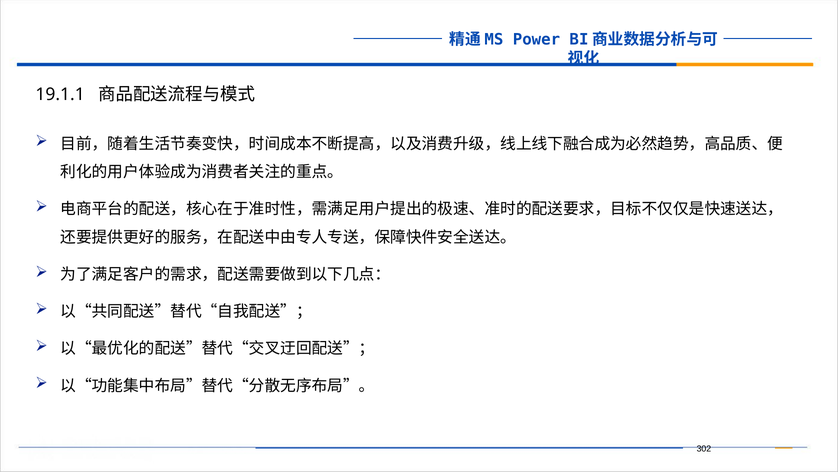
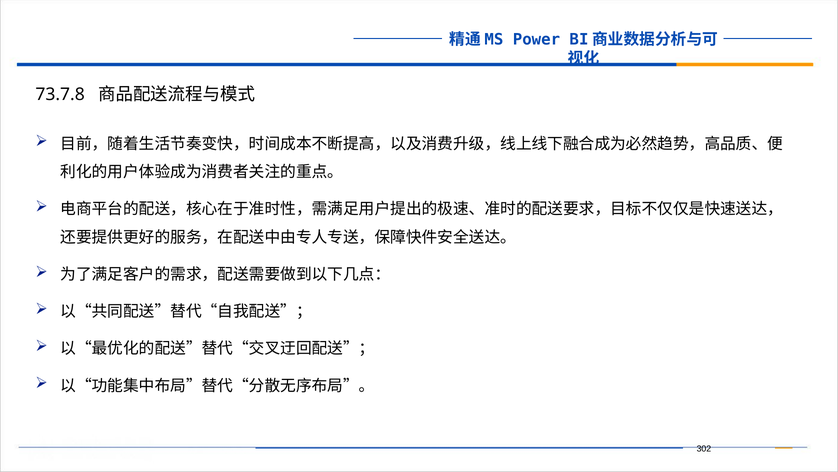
19.1.1: 19.1.1 -> 73.7.8 (60, 94)
